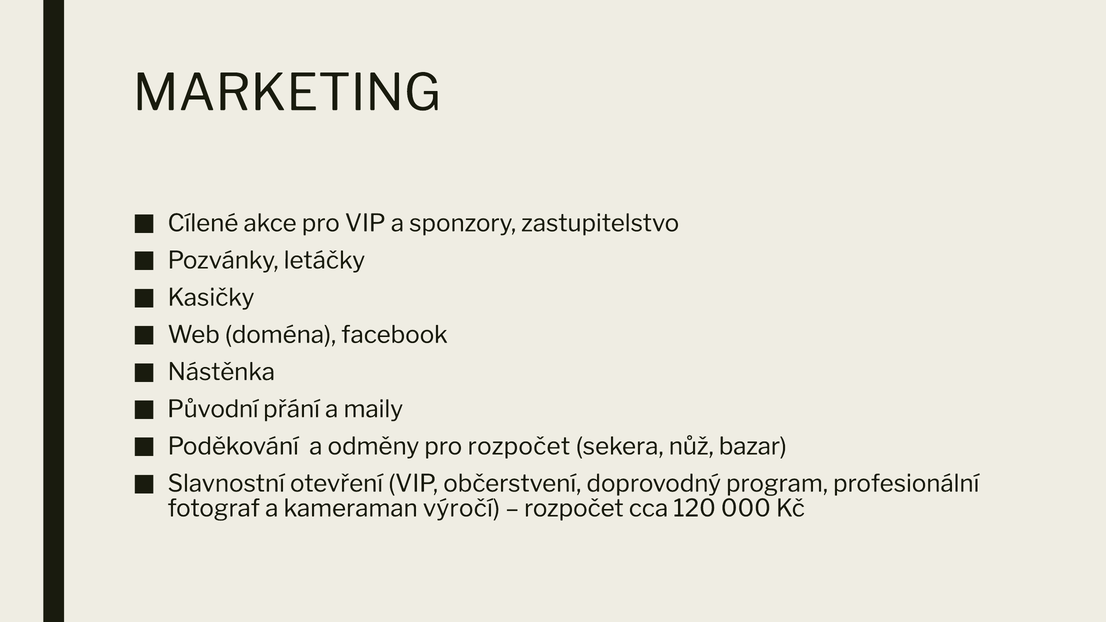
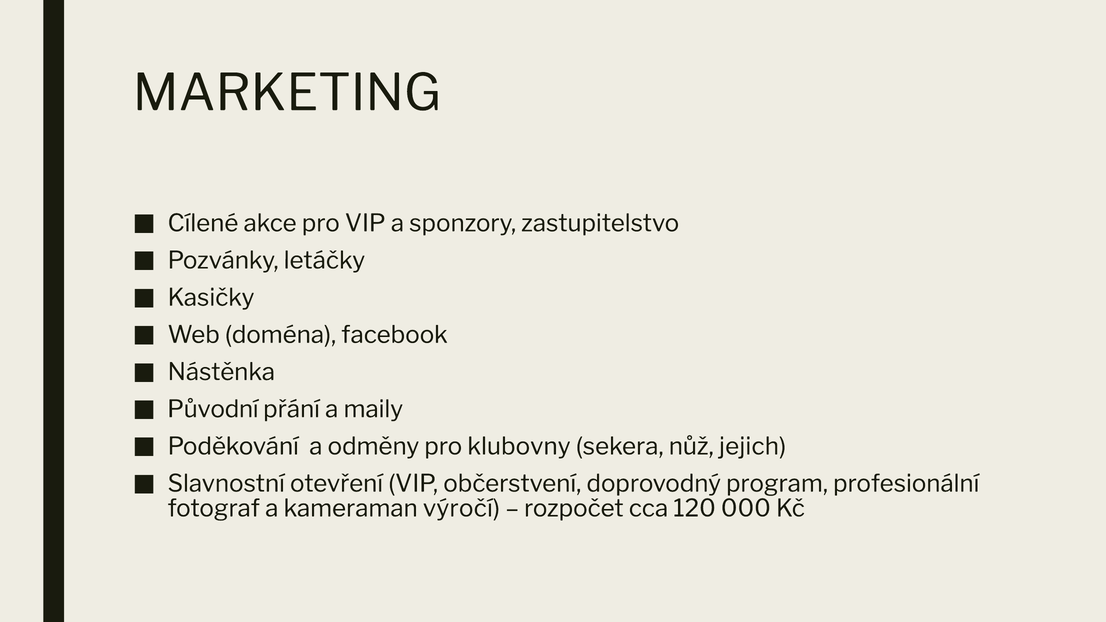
pro rozpočet: rozpočet -> klubovny (519, 447)
bazar: bazar -> jejich (753, 447)
